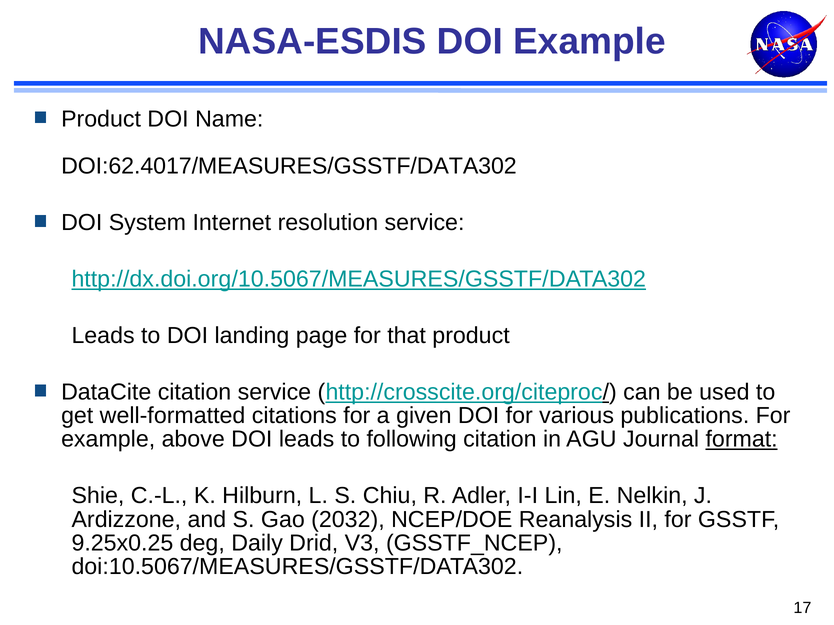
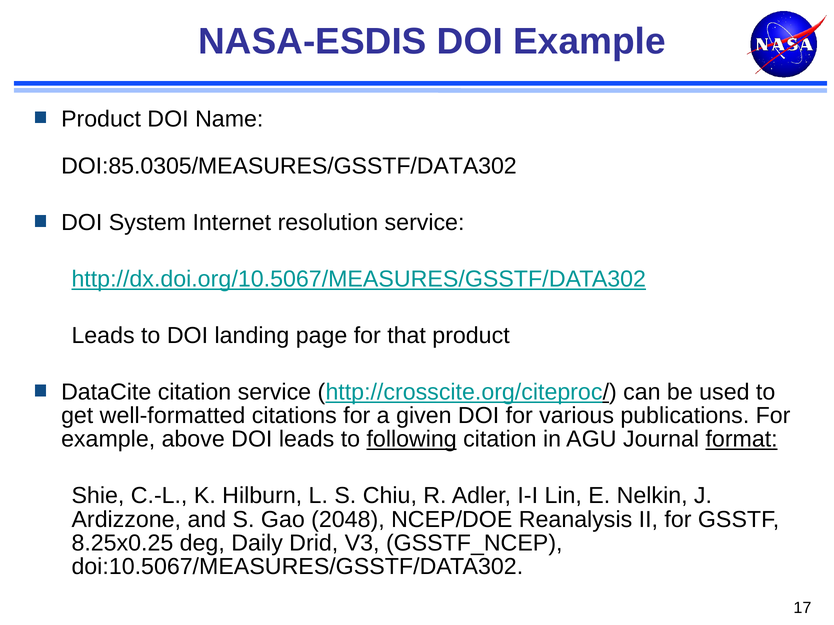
DOI:62.4017/MEASURES/GSSTF/DATA302: DOI:62.4017/MEASURES/GSSTF/DATA302 -> DOI:85.0305/MEASURES/GSSTF/DATA302 (289, 166)
following underline: none -> present (412, 440)
2032: 2032 -> 2048 (348, 520)
9.25x0.25: 9.25x0.25 -> 8.25x0.25 (122, 543)
